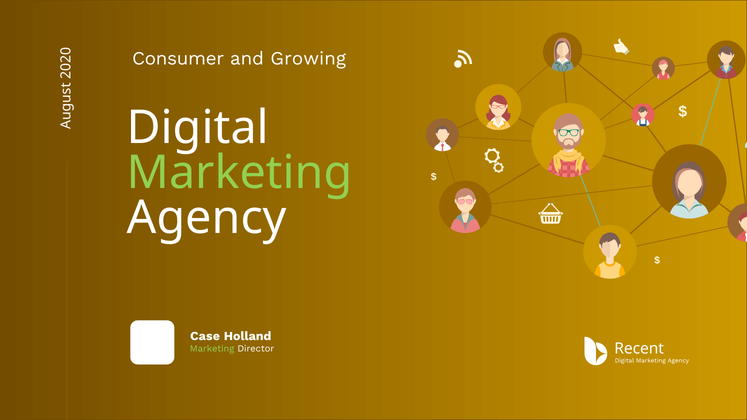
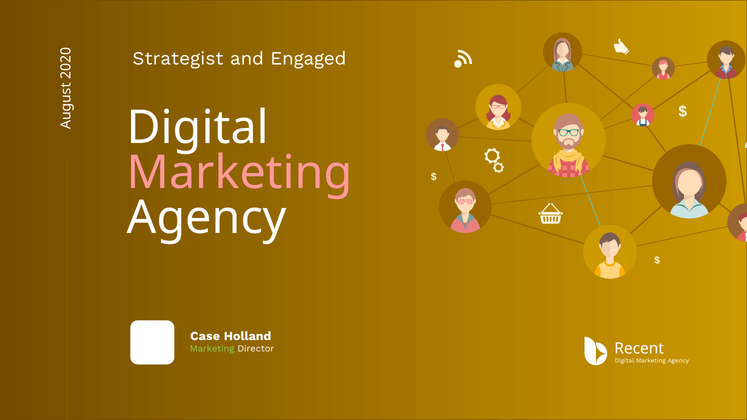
Consumer: Consumer -> Strategist (178, 59)
Growing: Growing -> Engaged (308, 59)
Marketing colour: light green -> pink (240, 173)
